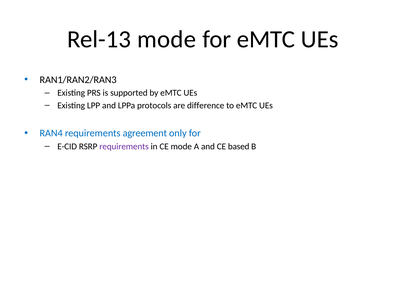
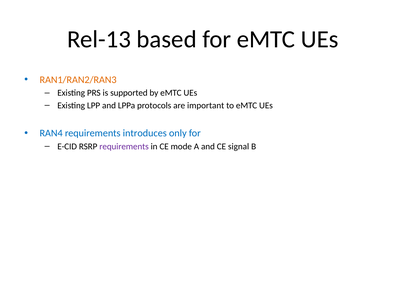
Rel-13 mode: mode -> based (167, 39)
RAN1/RAN2/RAN3 colour: black -> orange (78, 80)
difference: difference -> important (206, 106)
agreement: agreement -> introduces (145, 134)
based: based -> signal (239, 147)
